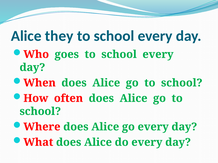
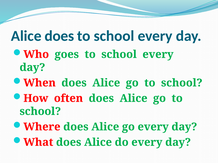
Alice they: they -> does (59, 36)
